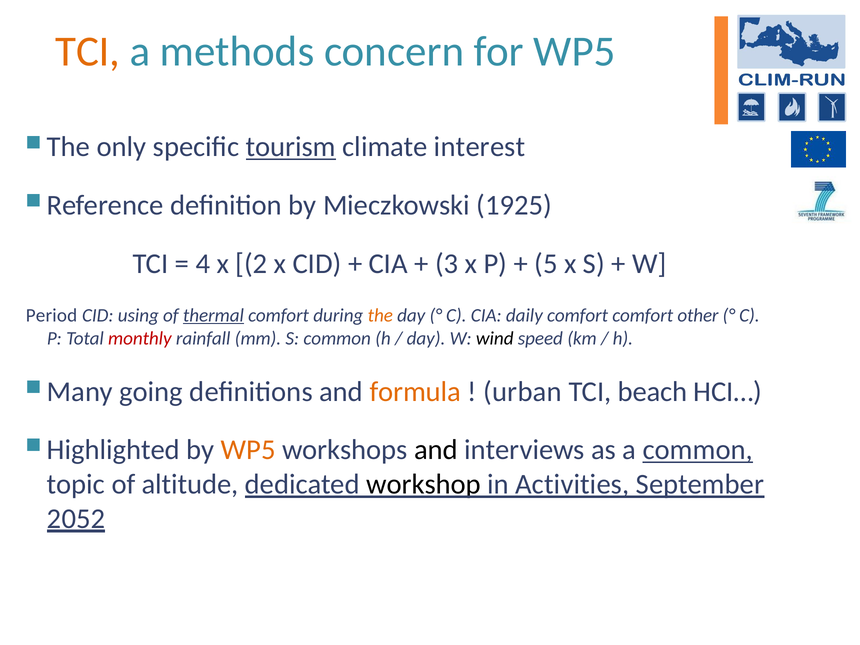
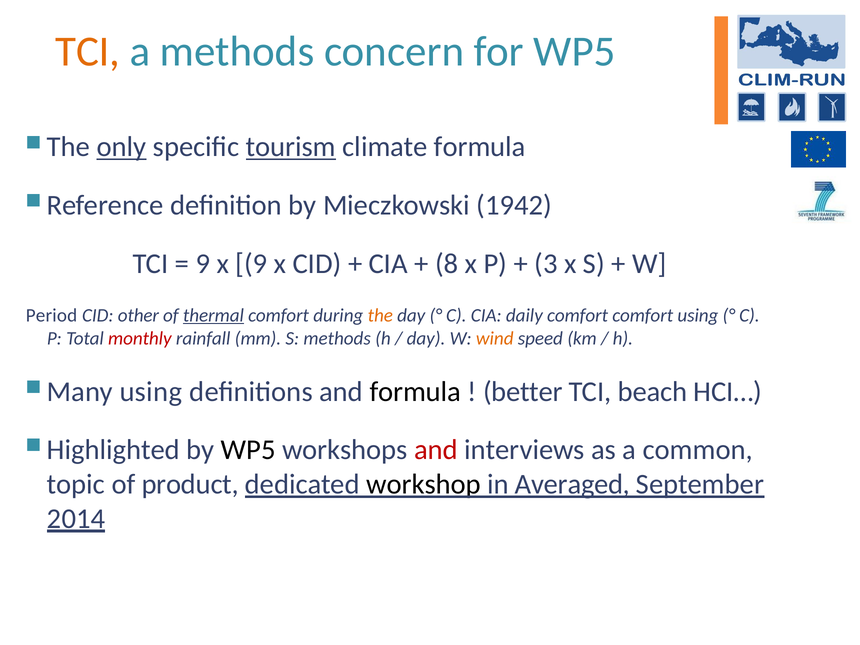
only underline: none -> present (122, 147)
climate interest: interest -> formula (480, 147)
1925: 1925 -> 1942 (514, 205)
4: 4 -> 9 (203, 264)
x 2: 2 -> 9 (251, 264)
3: 3 -> 8 (447, 264)
5: 5 -> 3 (546, 264)
using: using -> other (138, 315)
comfort other: other -> using (698, 315)
S common: common -> methods (337, 338)
wind colour: black -> orange (495, 338)
going: going -> using (151, 392)
formula colour: orange -> black (415, 392)
urban: urban -> better (523, 392)
WP5 colour: orange -> black (248, 450)
and colour: black -> red (436, 450)
common underline: present -> none (698, 450)
altitude: altitude -> product (190, 484)
Activities: Activities -> Averaged (573, 484)
2052: 2052 -> 2014 (76, 519)
